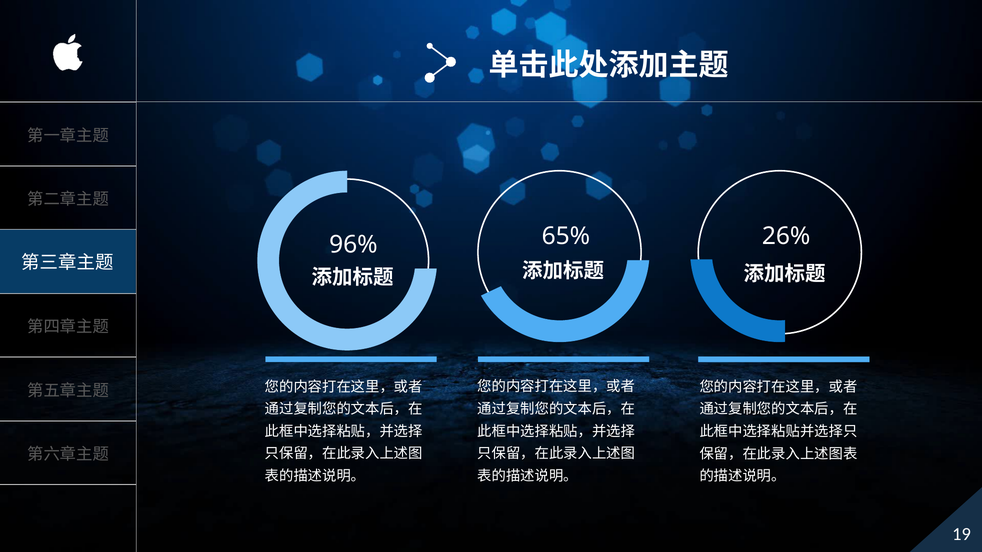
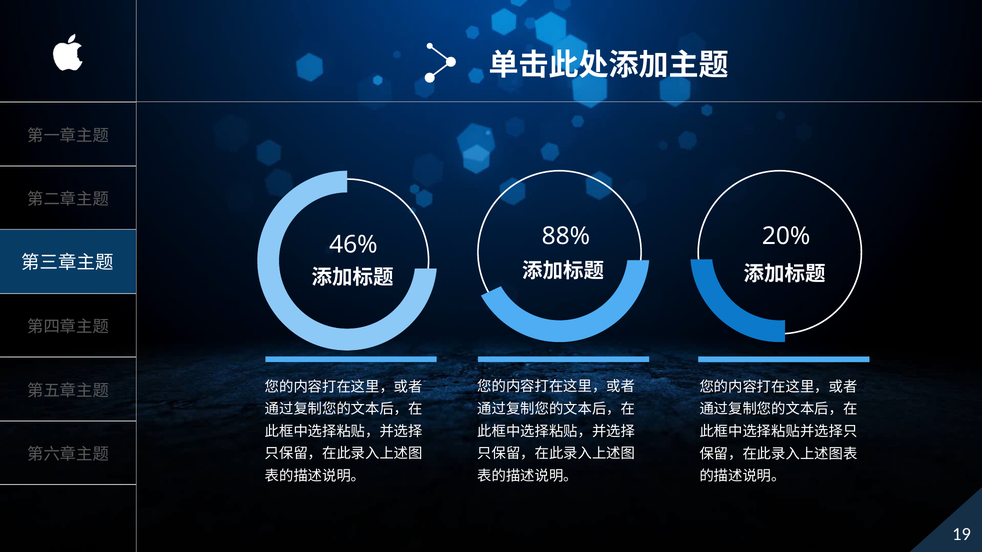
65%: 65% -> 88% (566, 236)
26%: 26% -> 20% (786, 236)
96%: 96% -> 46% (353, 245)
